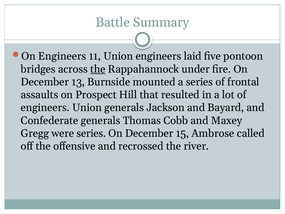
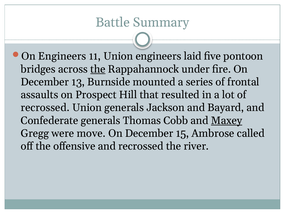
engineers: engineers -> recrossed (45, 108)
Maxey underline: none -> present (227, 120)
were series: series -> move (91, 133)
